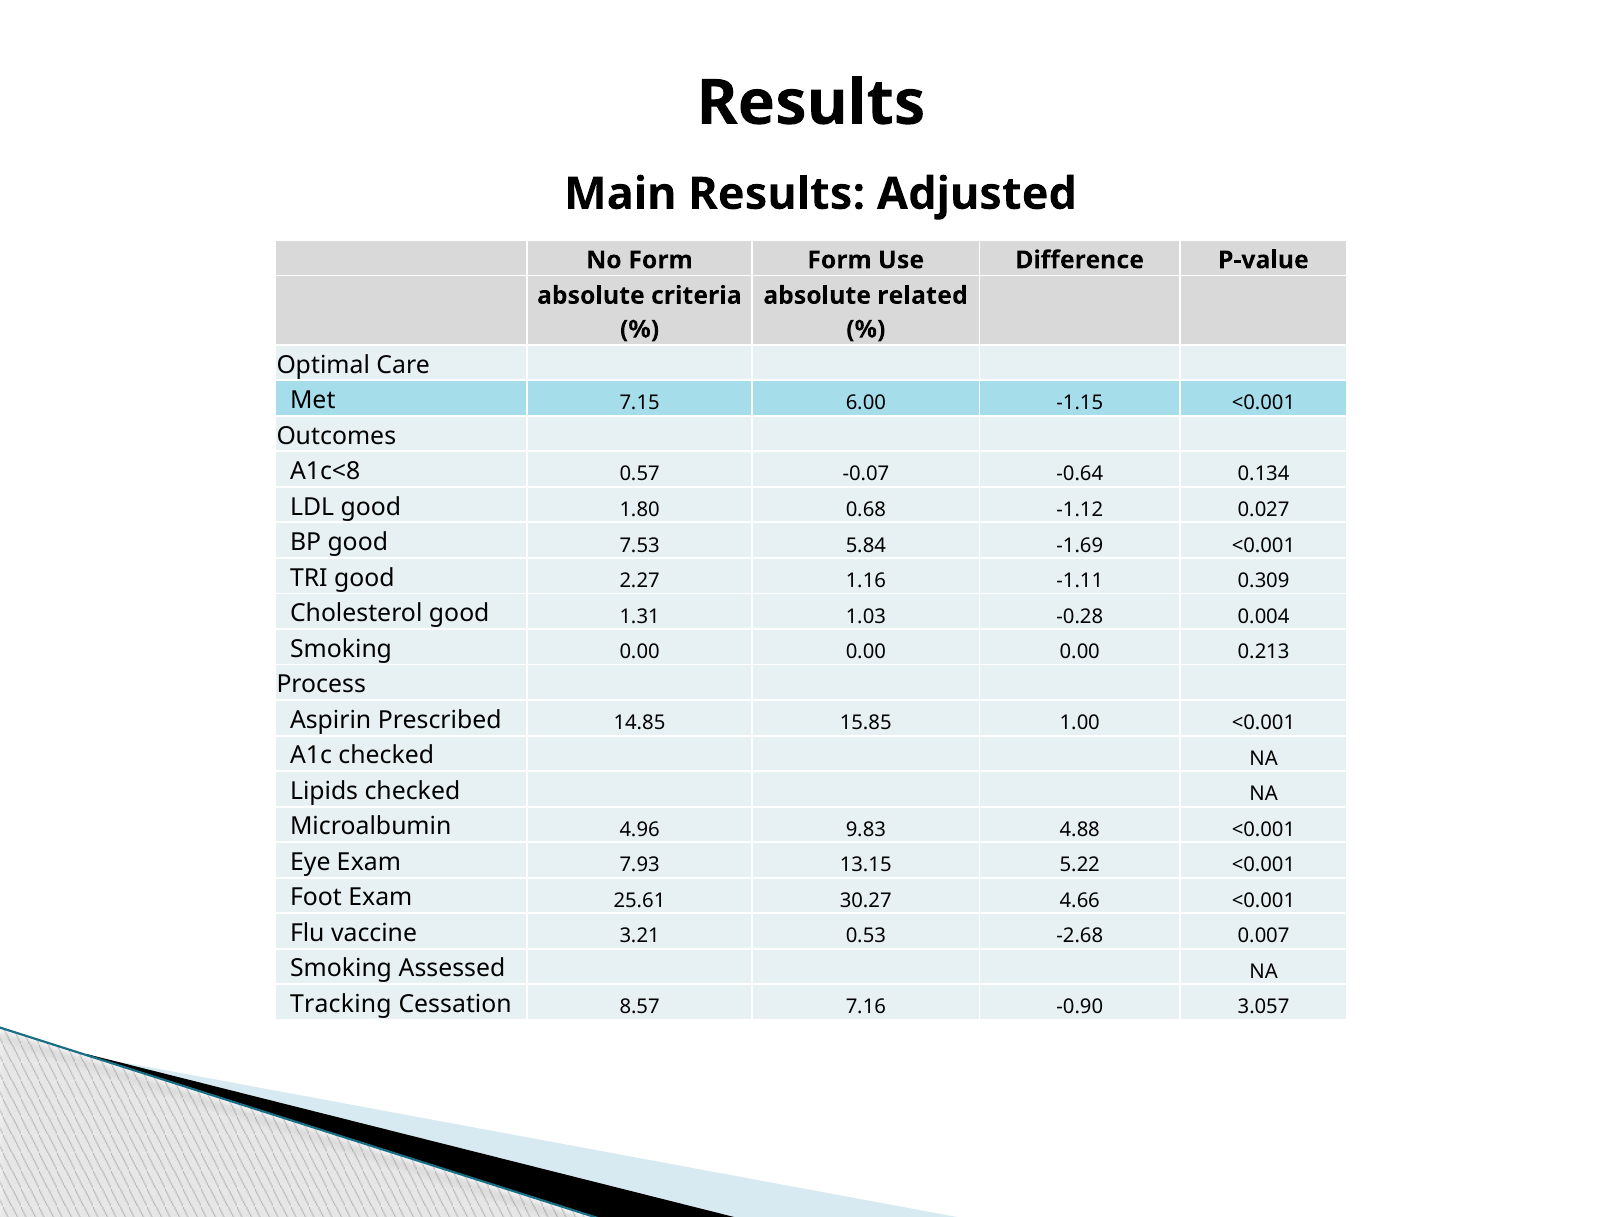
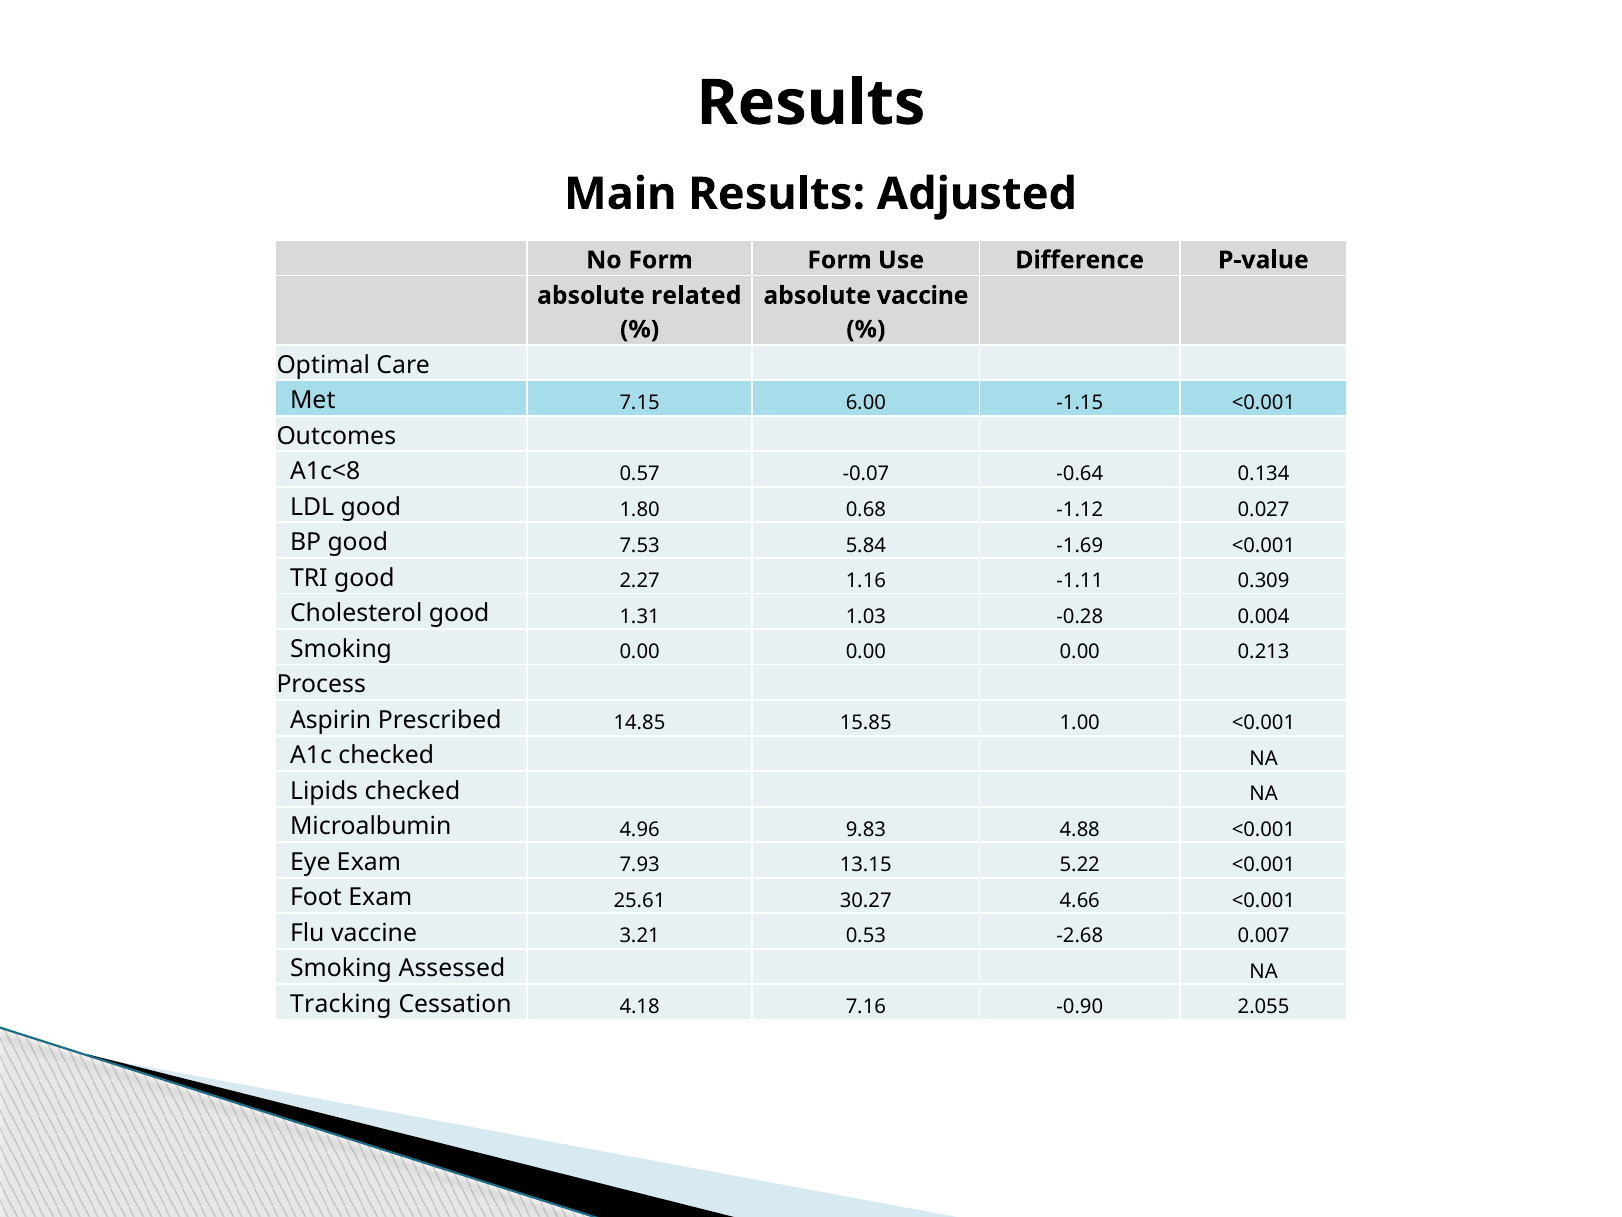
criteria: criteria -> related (696, 295)
absolute related: related -> vaccine (923, 295)
8.57: 8.57 -> 4.18 (640, 1007)
3.057: 3.057 -> 2.055 (1264, 1007)
